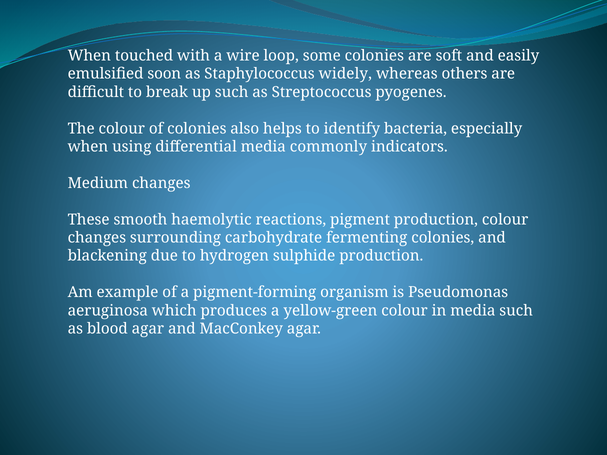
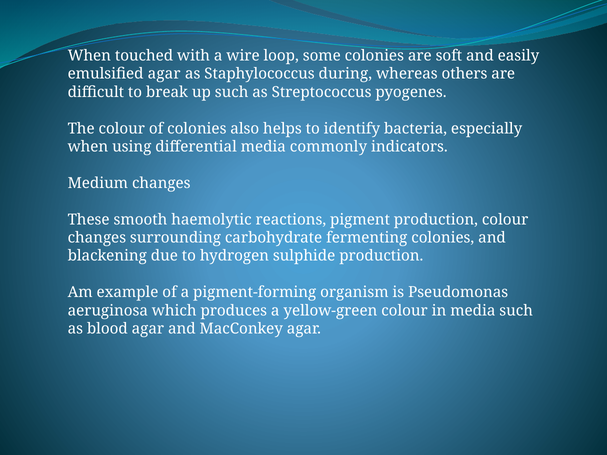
emulsified soon: soon -> agar (164, 74)
widely: widely -> during (345, 74)
